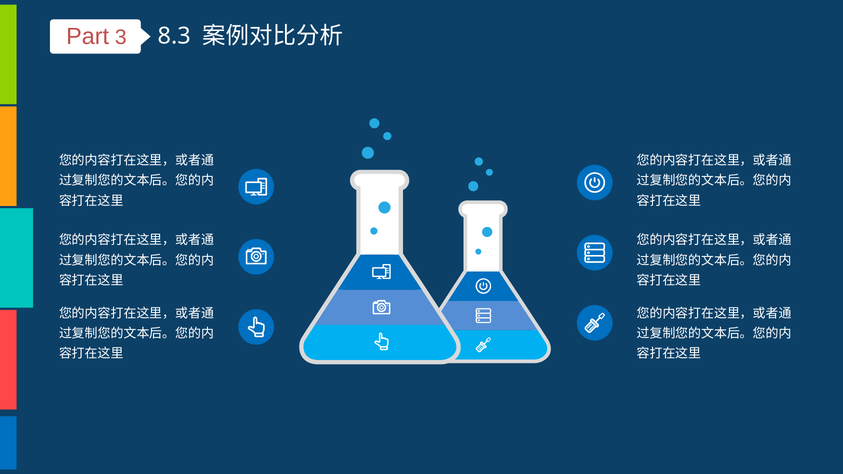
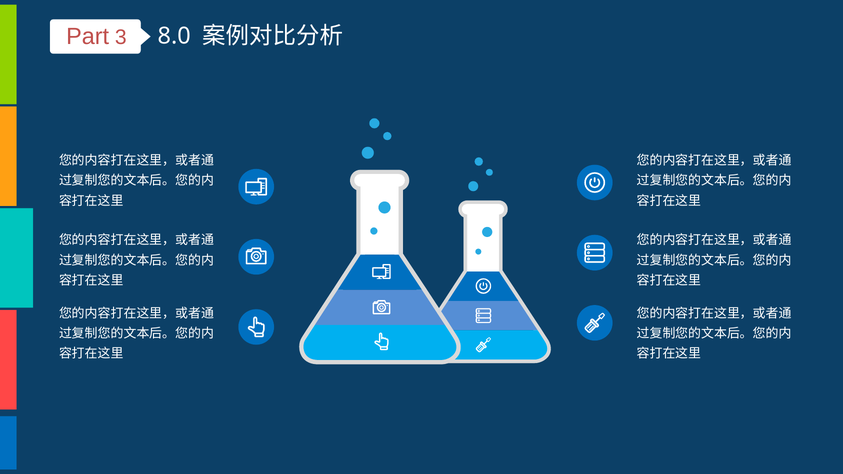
8.3: 8.3 -> 8.0 (174, 36)
